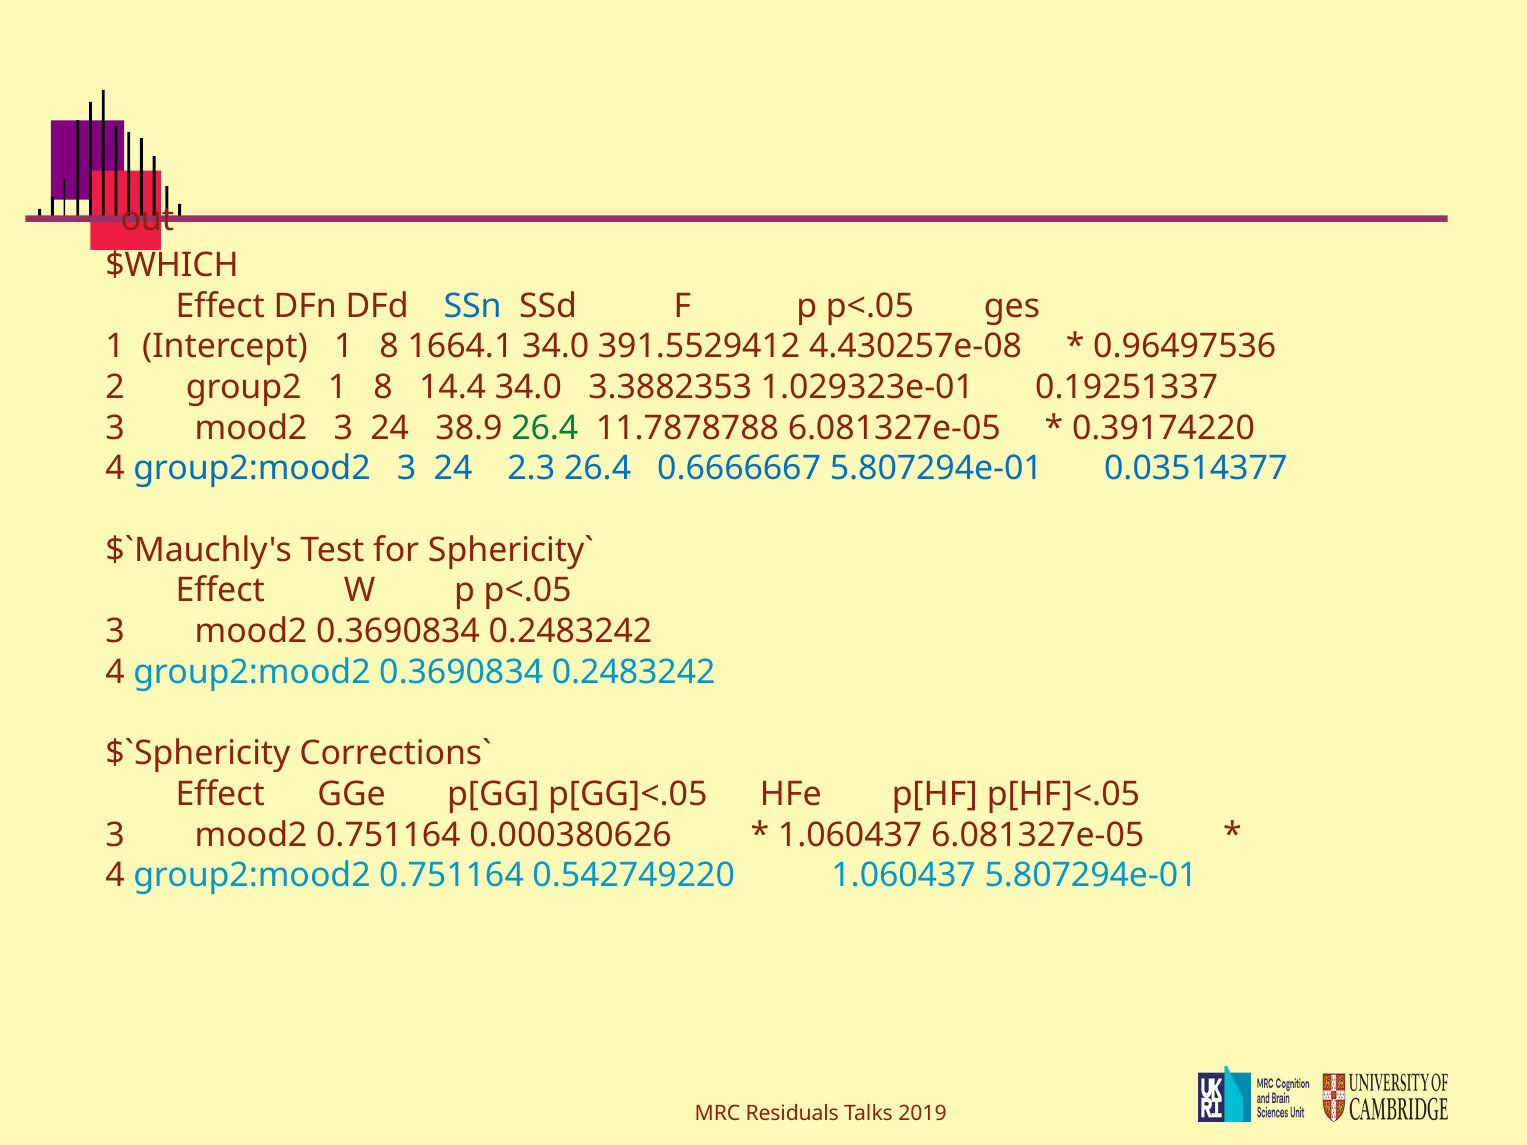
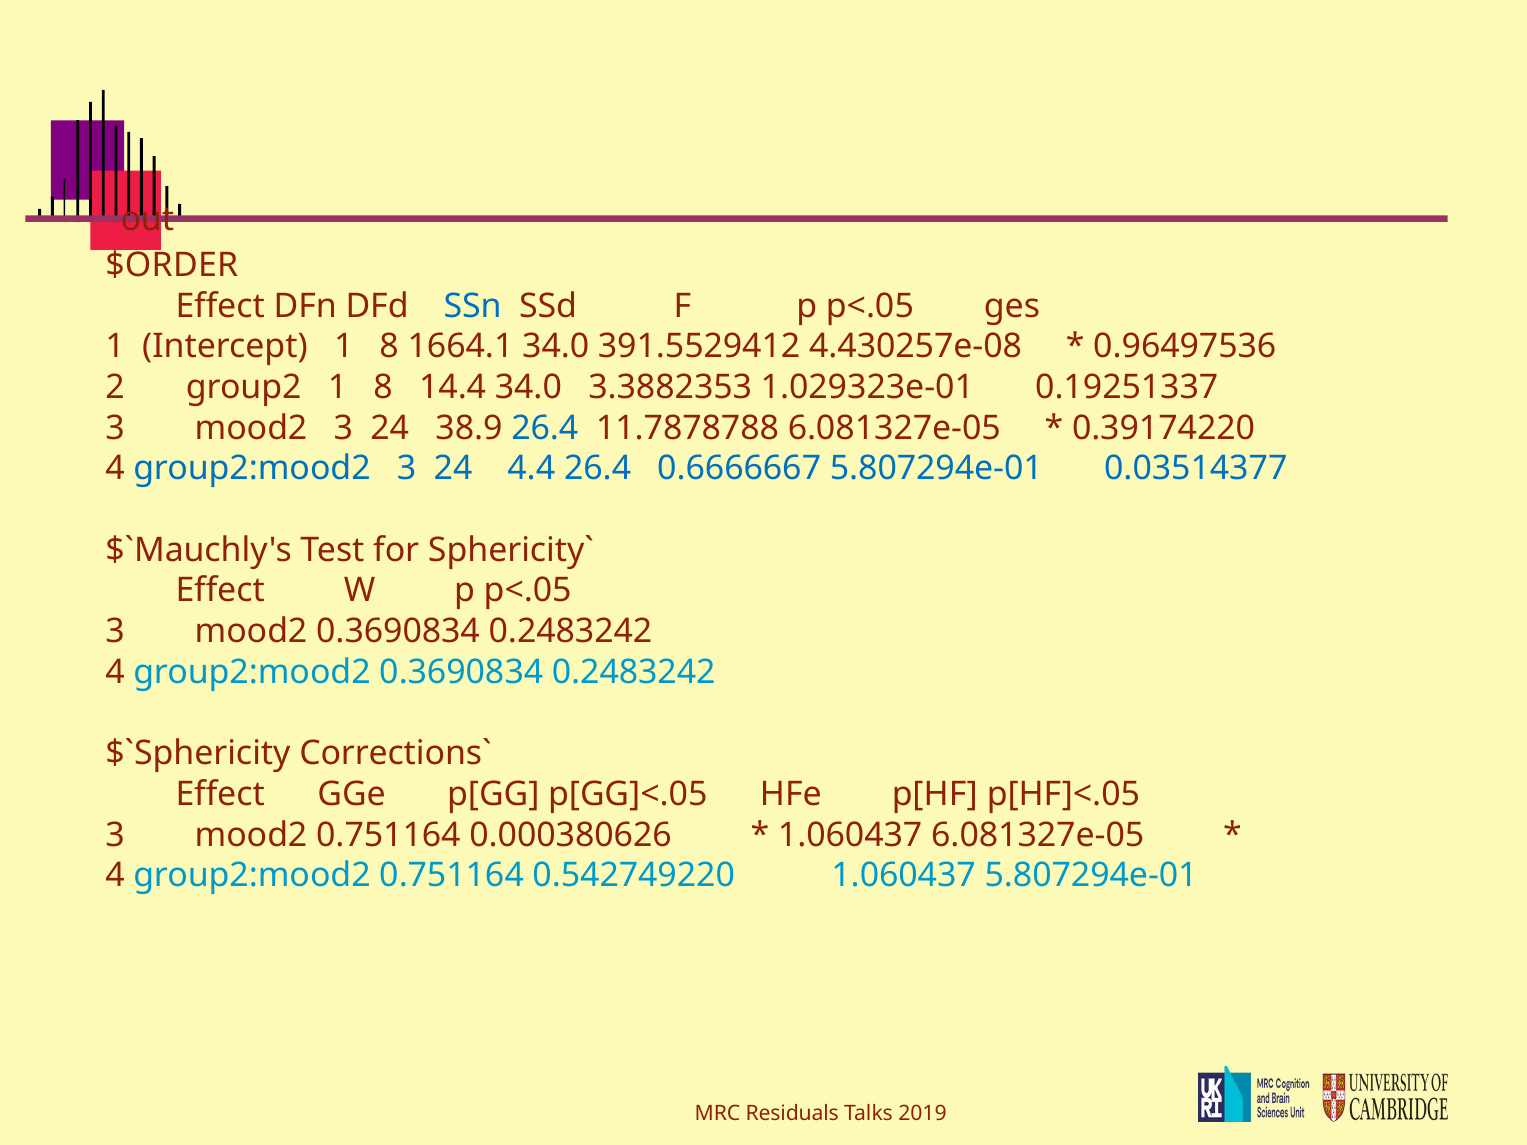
$WHICH: $WHICH -> $ORDER (172, 265)
26.4 colour: green -> blue (545, 428)
2.3: 2.3 -> 4.4 (531, 469)
